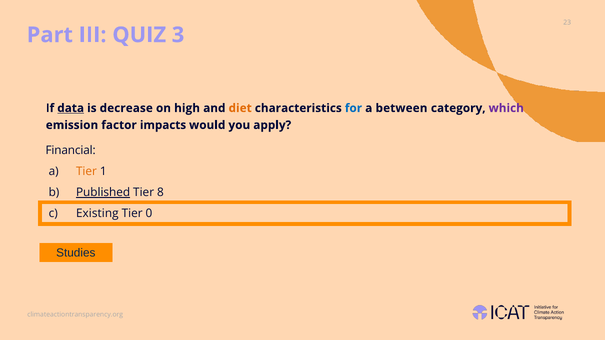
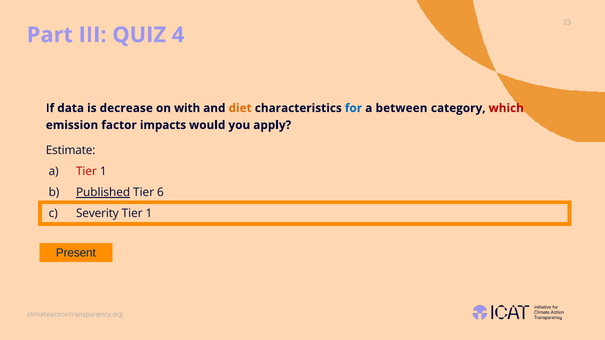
3: 3 -> 4 (178, 35)
data underline: present -> none (71, 108)
high: high -> with (187, 108)
which colour: purple -> red (506, 108)
Financial: Financial -> Estimate (71, 150)
Tier colour: orange -> red (86, 172)
8: 8 -> 6 (160, 193)
Existing: Existing -> Severity (97, 214)
0: 0 -> 1 (149, 214)
Studies: Studies -> Present (76, 253)
